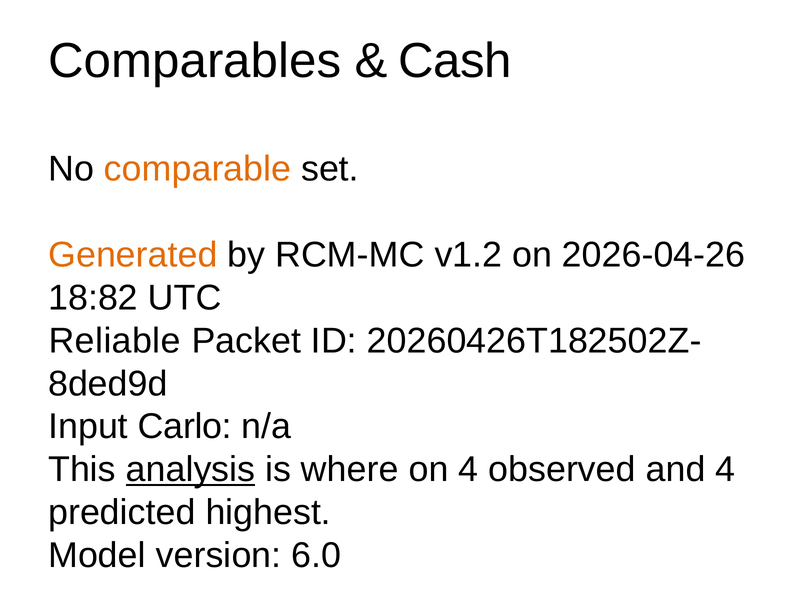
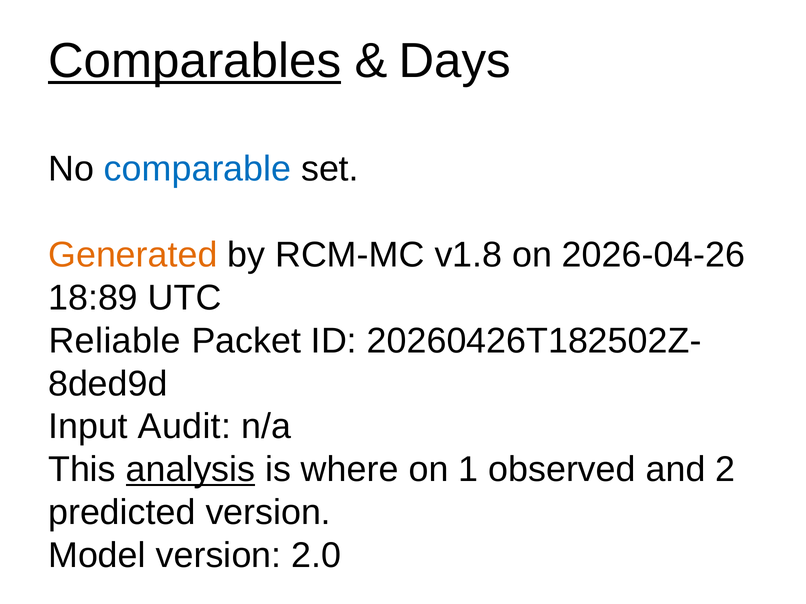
Comparables underline: none -> present (195, 61)
Cash: Cash -> Days (455, 61)
comparable colour: orange -> blue (198, 169)
v1.2: v1.2 -> v1.8 (468, 255)
18:82: 18:82 -> 18:89 (93, 298)
Carlo: Carlo -> Audit (185, 427)
on 4: 4 -> 1 (468, 470)
and 4: 4 -> 2 (725, 470)
predicted highest: highest -> version (268, 513)
6.0: 6.0 -> 2.0 (316, 556)
